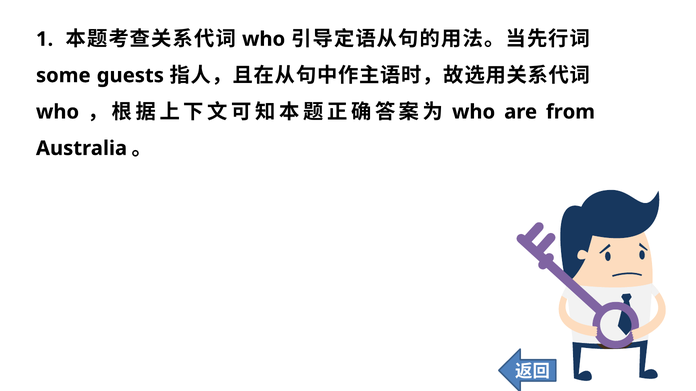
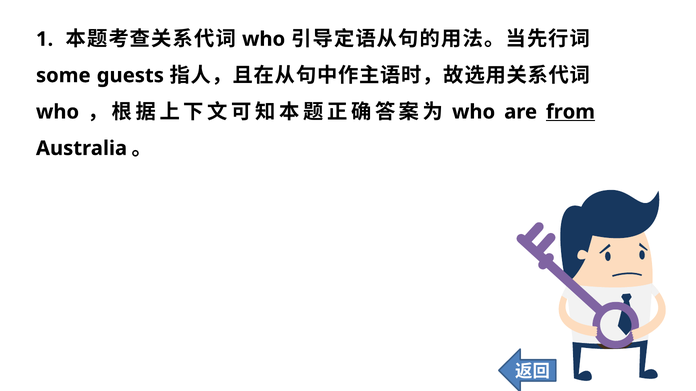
from underline: none -> present (570, 112)
